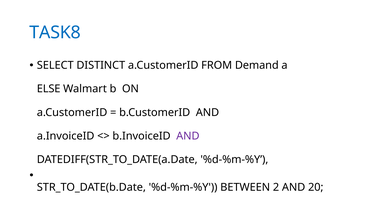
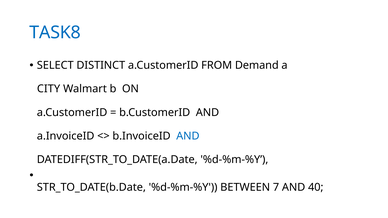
ELSE: ELSE -> CITY (49, 89)
AND colour: purple -> blue (188, 136)
2: 2 -> 7 (276, 187)
20: 20 -> 40 (316, 187)
